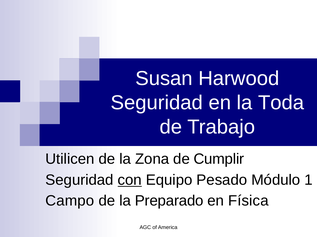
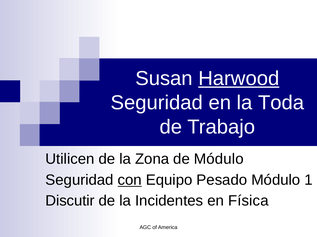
Harwood underline: none -> present (239, 79)
de Cumplir: Cumplir -> Módulo (219, 160)
Campo: Campo -> Discutir (70, 201)
Preparado: Preparado -> Incidentes (169, 201)
